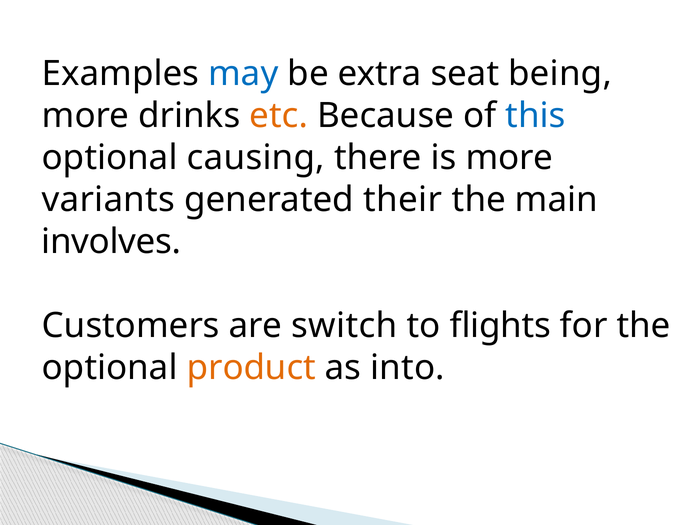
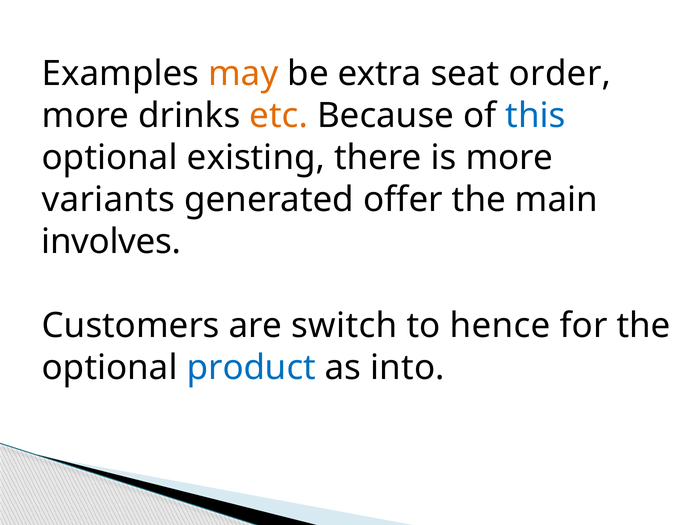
may colour: blue -> orange (243, 74)
being: being -> order (560, 74)
causing: causing -> existing (256, 158)
their: their -> offer (403, 200)
flights: flights -> hence (500, 326)
product colour: orange -> blue (251, 368)
